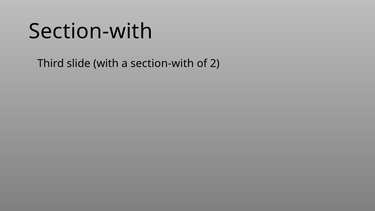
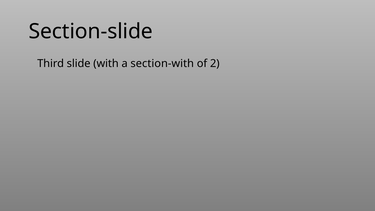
Section-with: Section-with -> Section-slide (91, 31)
